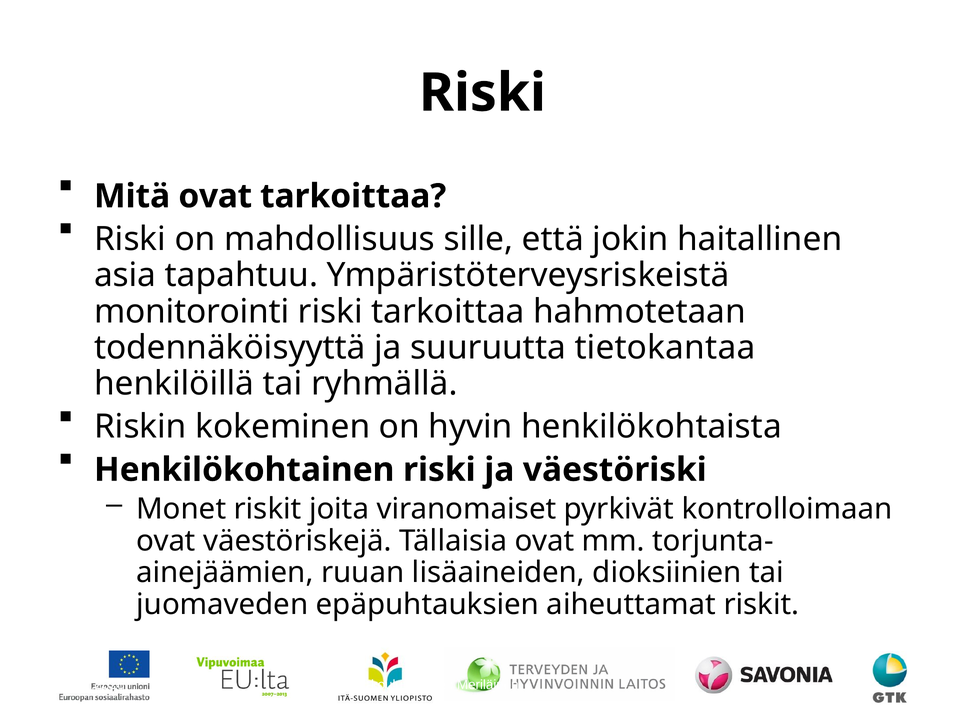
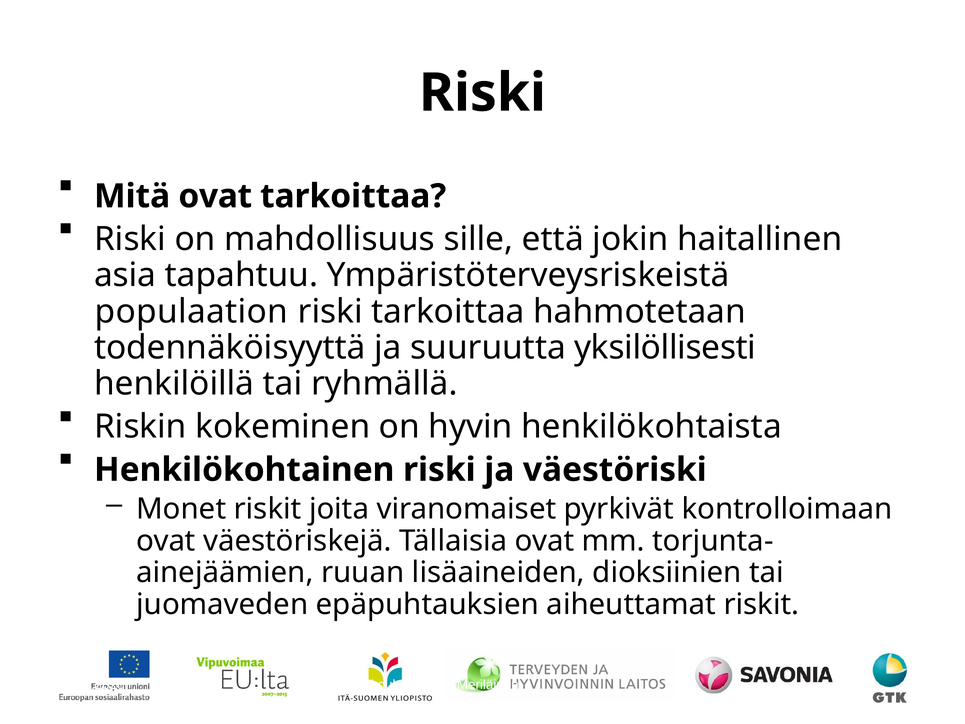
monitorointi: monitorointi -> populaation (191, 311)
tietokantaa: tietokantaa -> yksilöllisesti (665, 348)
